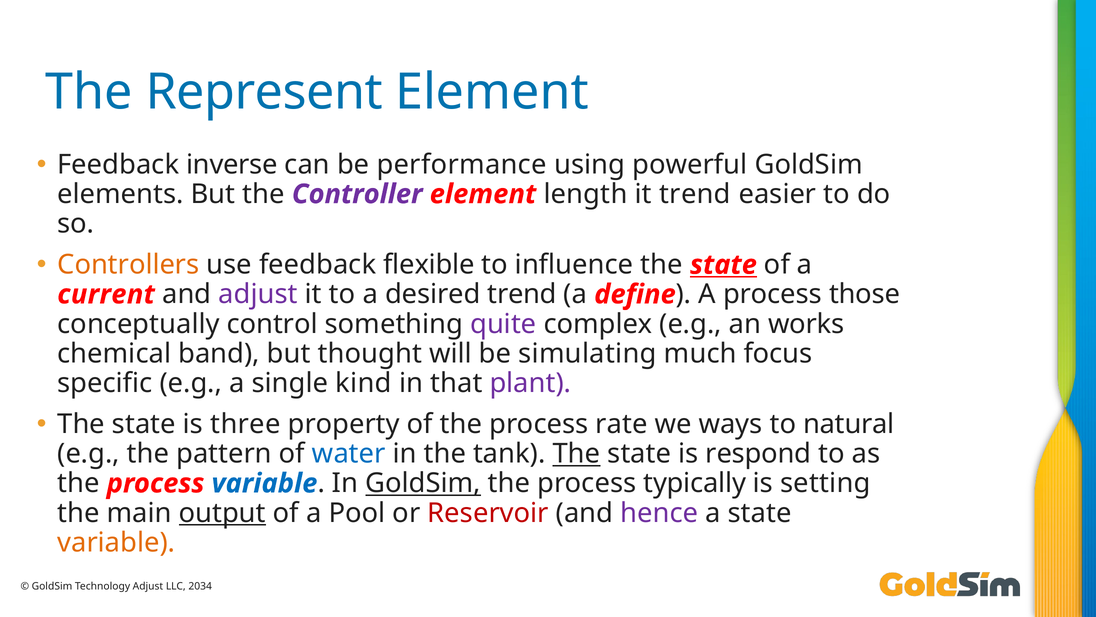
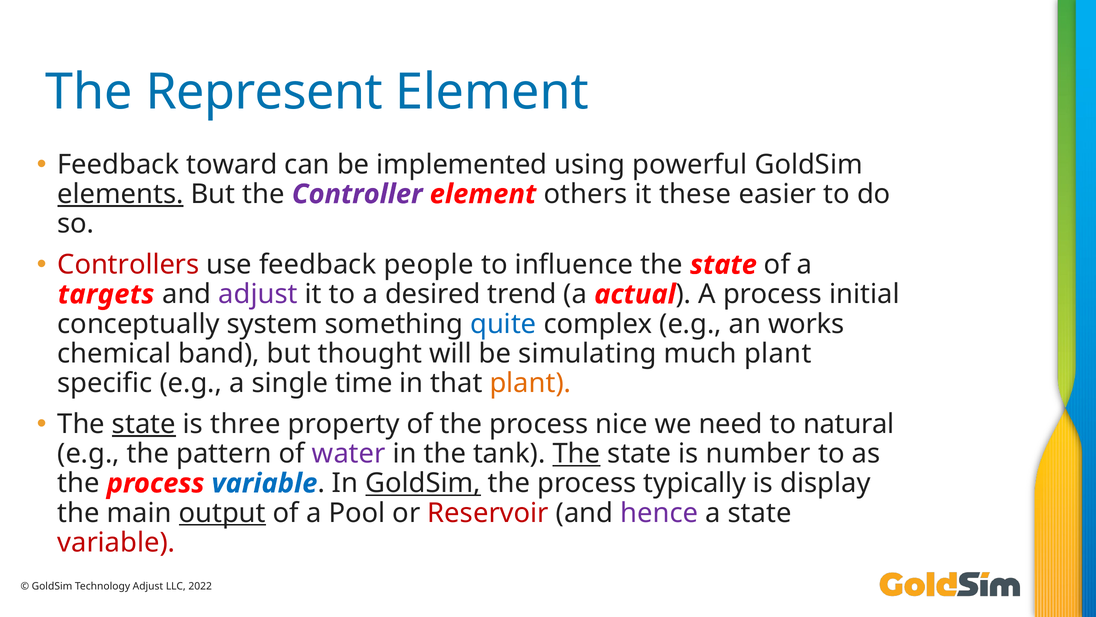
inverse: inverse -> toward (232, 164)
performance: performance -> implemented (462, 164)
elements underline: none -> present (120, 194)
length: length -> others (586, 194)
it trend: trend -> these (695, 194)
Controllers colour: orange -> red (128, 265)
flexible: flexible -> people (429, 265)
state underline: present -> none (723, 265)
current: current -> targets (106, 294)
define: define -> actual (635, 294)
those: those -> initial (864, 294)
control: control -> system (272, 324)
quite colour: purple -> blue (503, 324)
much focus: focus -> plant (778, 353)
kind: kind -> time (364, 383)
plant colour: purple -> orange (530, 383)
state underline: none -> present (144, 424)
rate: rate -> nice (622, 424)
ways: ways -> need (731, 424)
water colour: blue -> purple (349, 453)
respond: respond -> number (758, 453)
setting: setting -> display (825, 483)
variable colour: orange -> red (116, 542)
2034: 2034 -> 2022 (200, 586)
